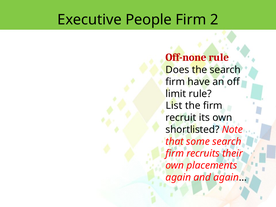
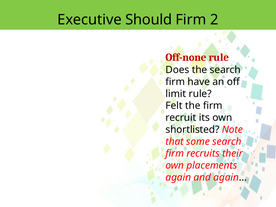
People: People -> Should (149, 20)
List: List -> Felt (174, 106)
